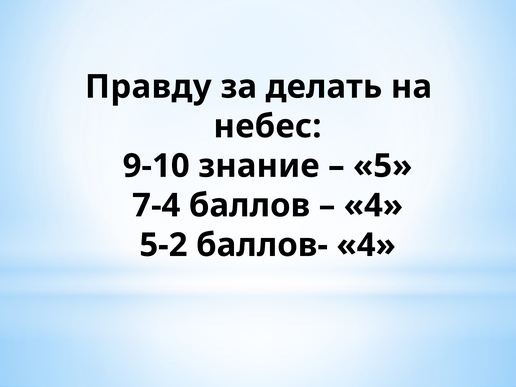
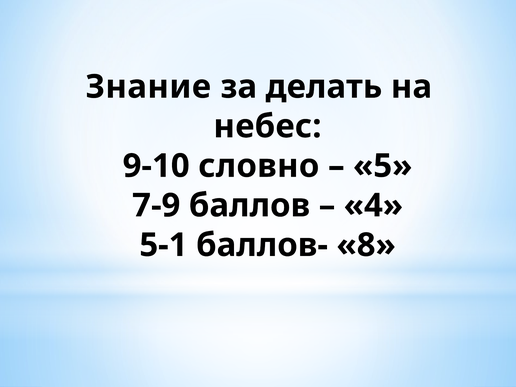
Правду: Правду -> Знание (148, 87)
знание: знание -> словно (259, 166)
7-4: 7-4 -> 7-9 (156, 206)
5-2: 5-2 -> 5-1 (163, 245)
баллов- 4: 4 -> 8 (366, 245)
